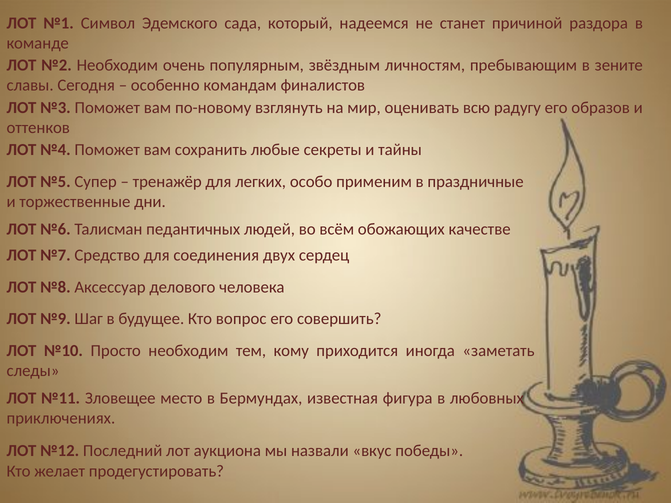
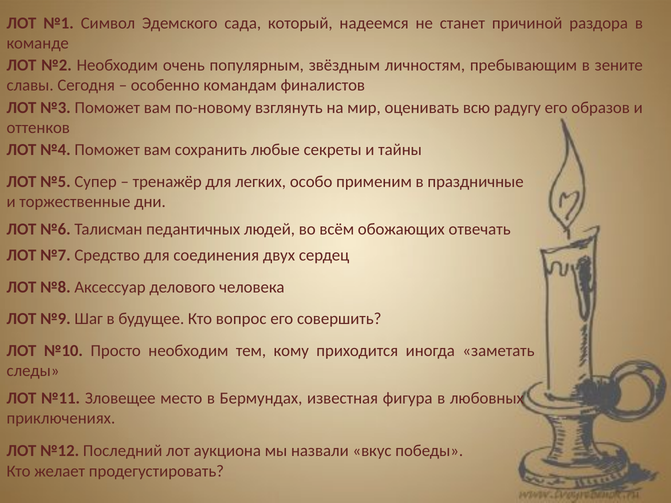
качестве: качестве -> отвечать (480, 229)
